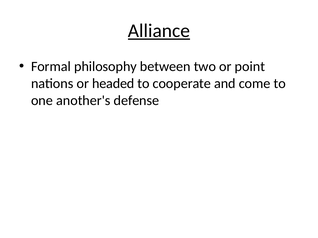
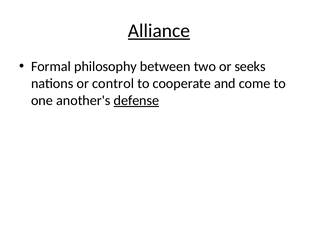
point: point -> seeks (250, 67)
headed: headed -> control (113, 84)
defense underline: none -> present (136, 101)
